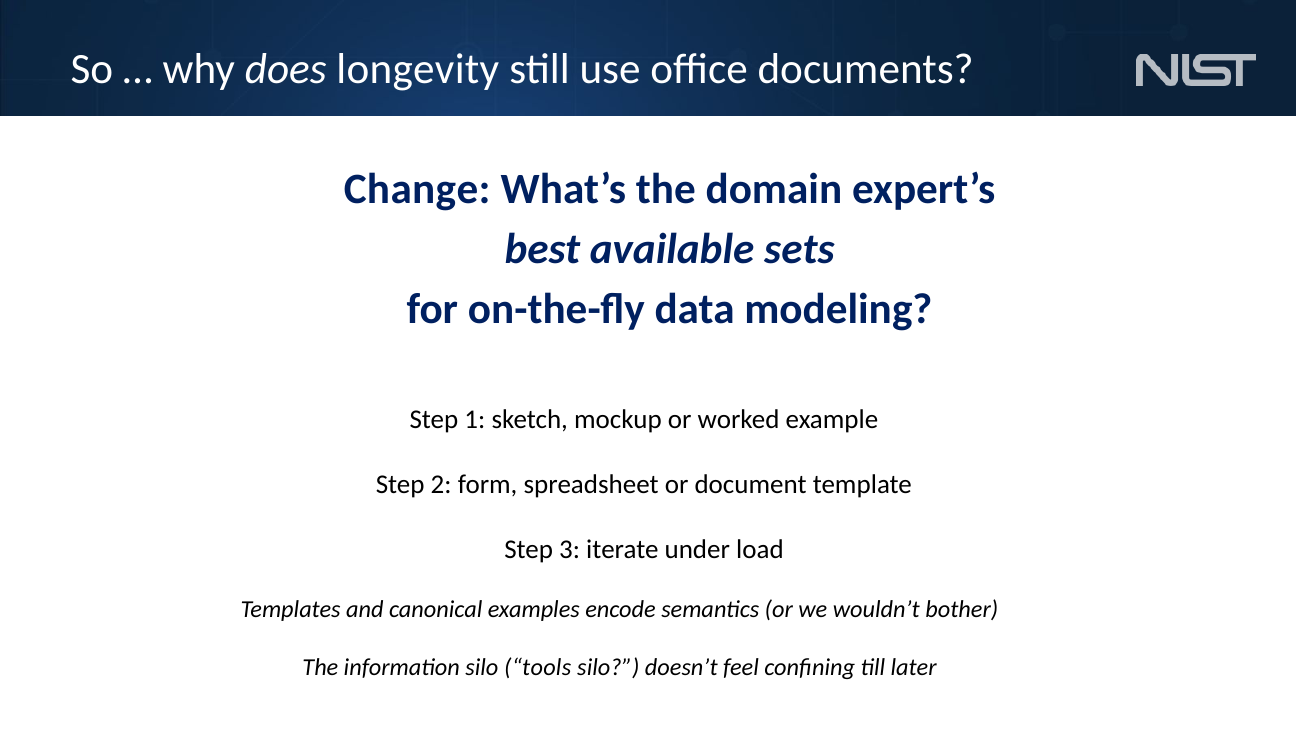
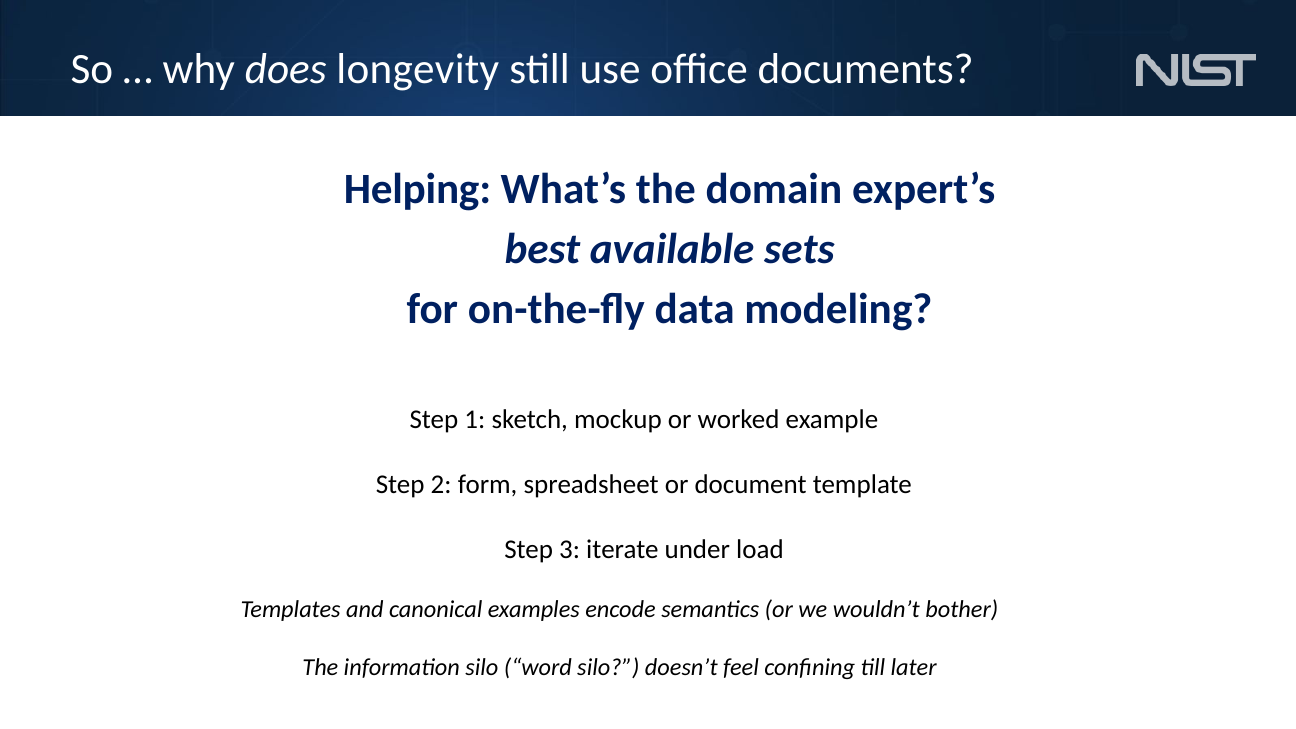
Change: Change -> Helping (417, 189)
tools: tools -> word (538, 667)
